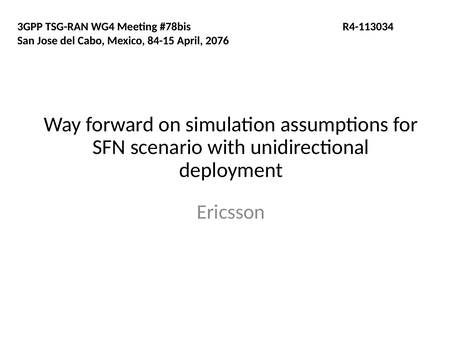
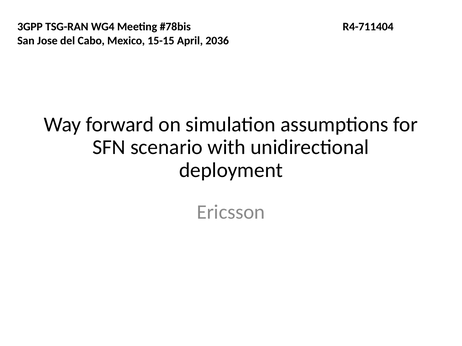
R4-113034: R4-113034 -> R4-711404 (368, 27)
84-15: 84-15 -> 15-15 (161, 41)
2076: 2076 -> 2036 (217, 41)
